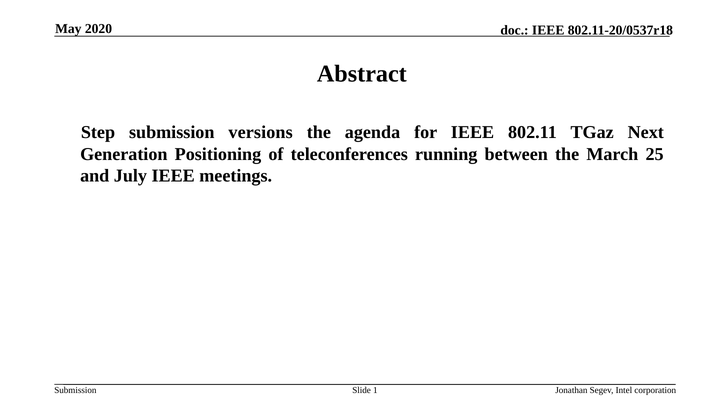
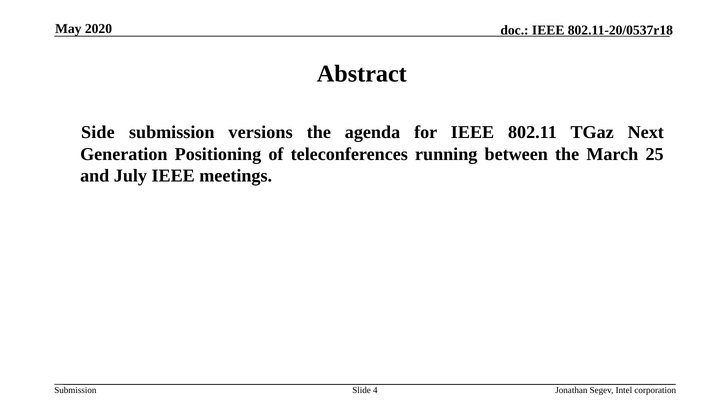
Step: Step -> Side (98, 133)
1: 1 -> 4 (375, 391)
